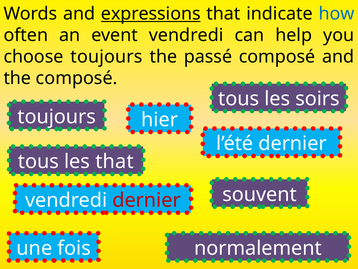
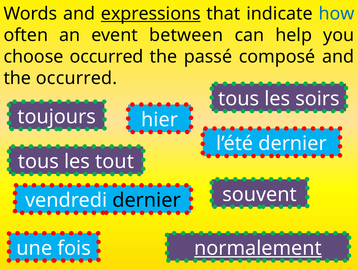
event vendredi: vendredi -> between (186, 35)
choose toujours: toujours -> occurred (107, 57)
the composé: composé -> occurred (77, 78)
les that: that -> tout (115, 161)
dernier colour: red -> black (147, 200)
normalement underline: none -> present (258, 248)
